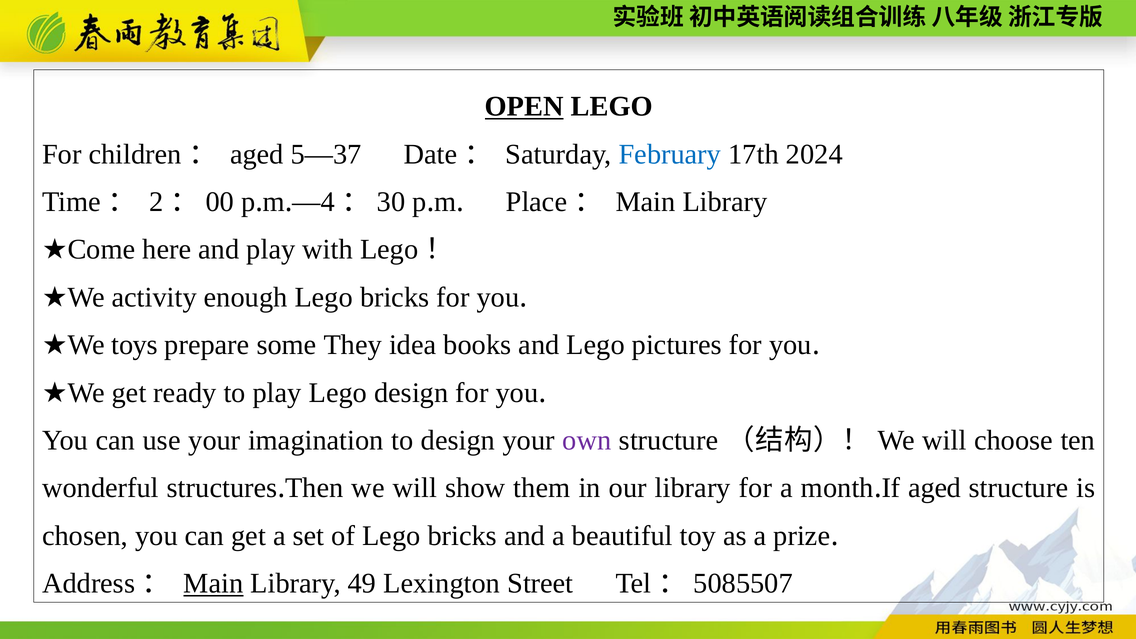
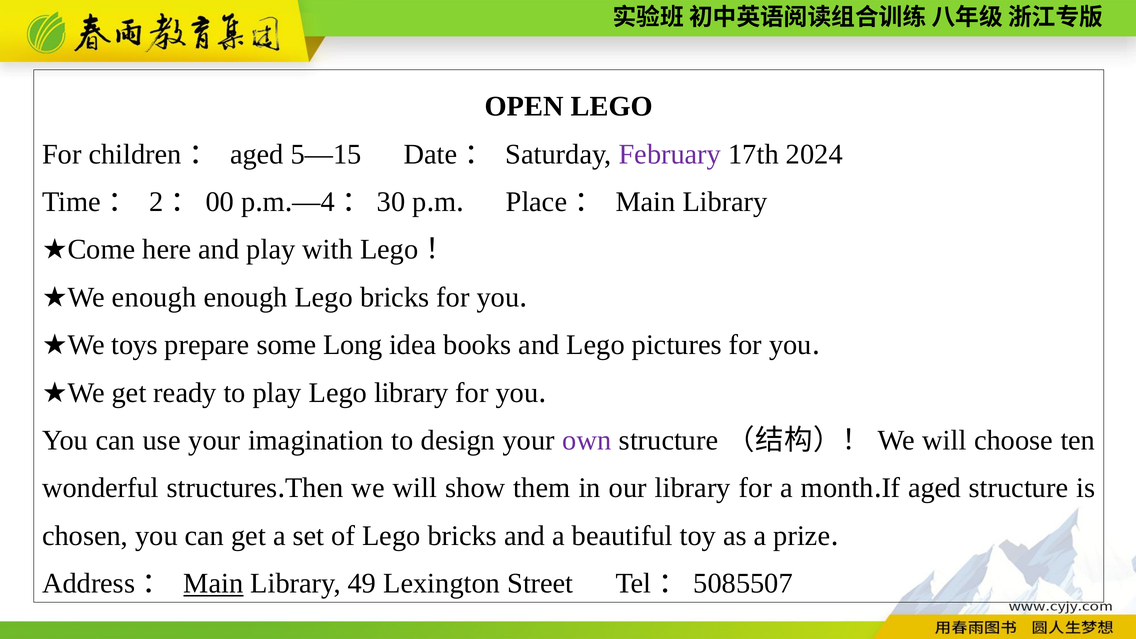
OPEN underline: present -> none (524, 106)
5—37: 5—37 -> 5—15 (326, 154)
February colour: blue -> purple (670, 154)
★We activity: activity -> enough (154, 297)
They: They -> Long (353, 345)
Lego design: design -> library (411, 393)
